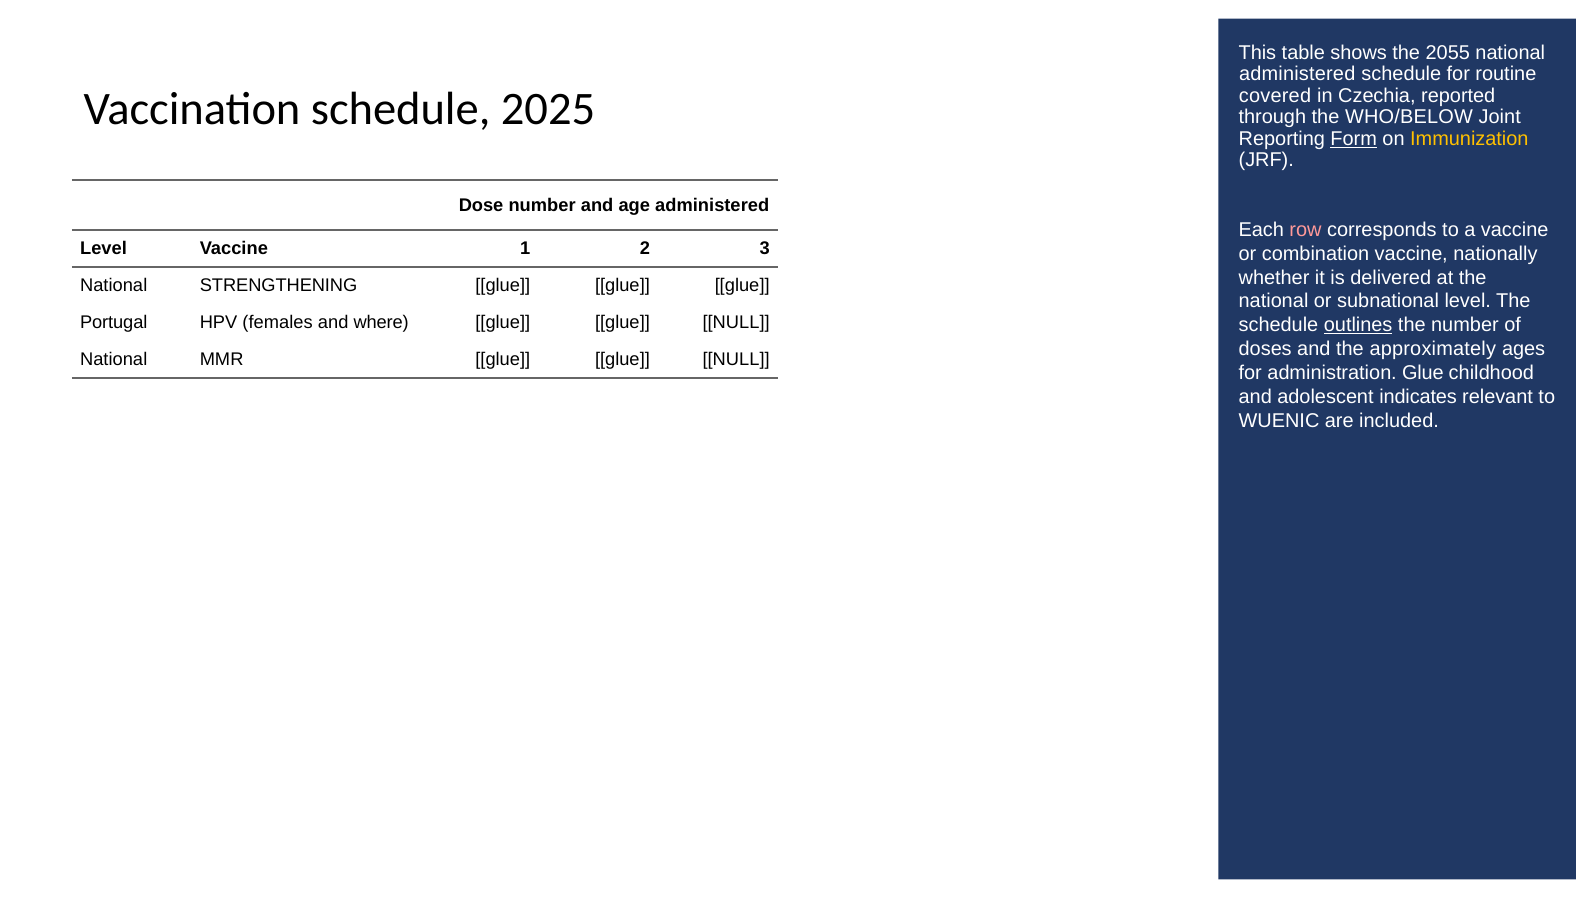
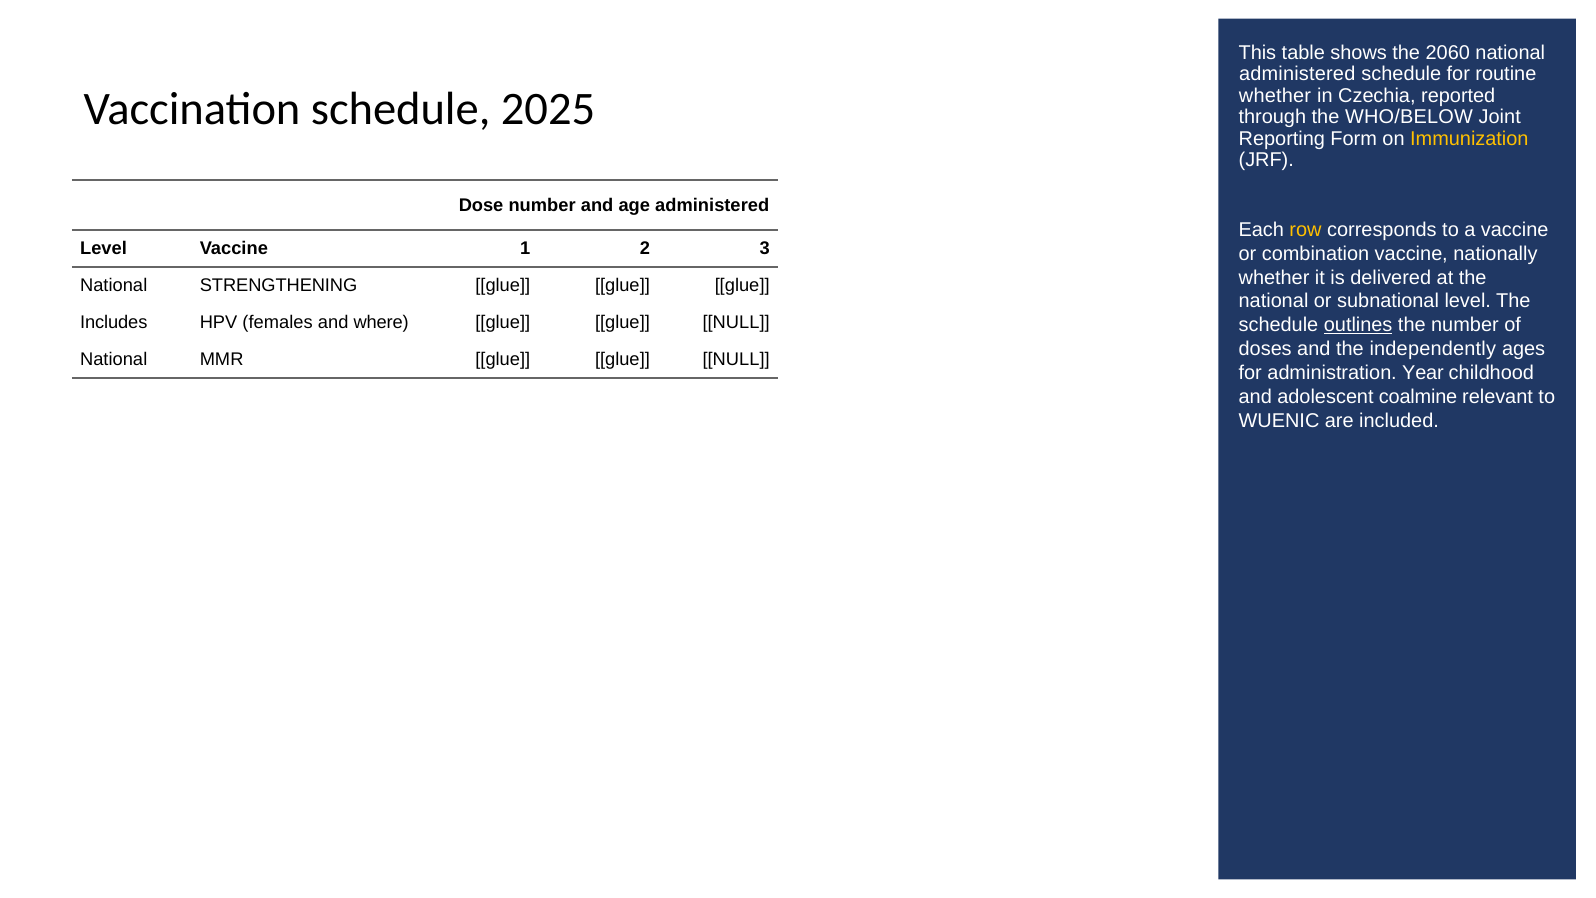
2055: 2055 -> 2060 (1448, 52)
covered: covered -> whether (1275, 96)
Form underline: present -> none (1354, 139)
row colour: pink -> yellow (1306, 229)
Portugal: Portugal -> Includes (114, 322)
approximately: approximately -> independently (1433, 349)
administration Glue: Glue -> Year (1423, 373)
indicates: indicates -> coalmine (1418, 397)
